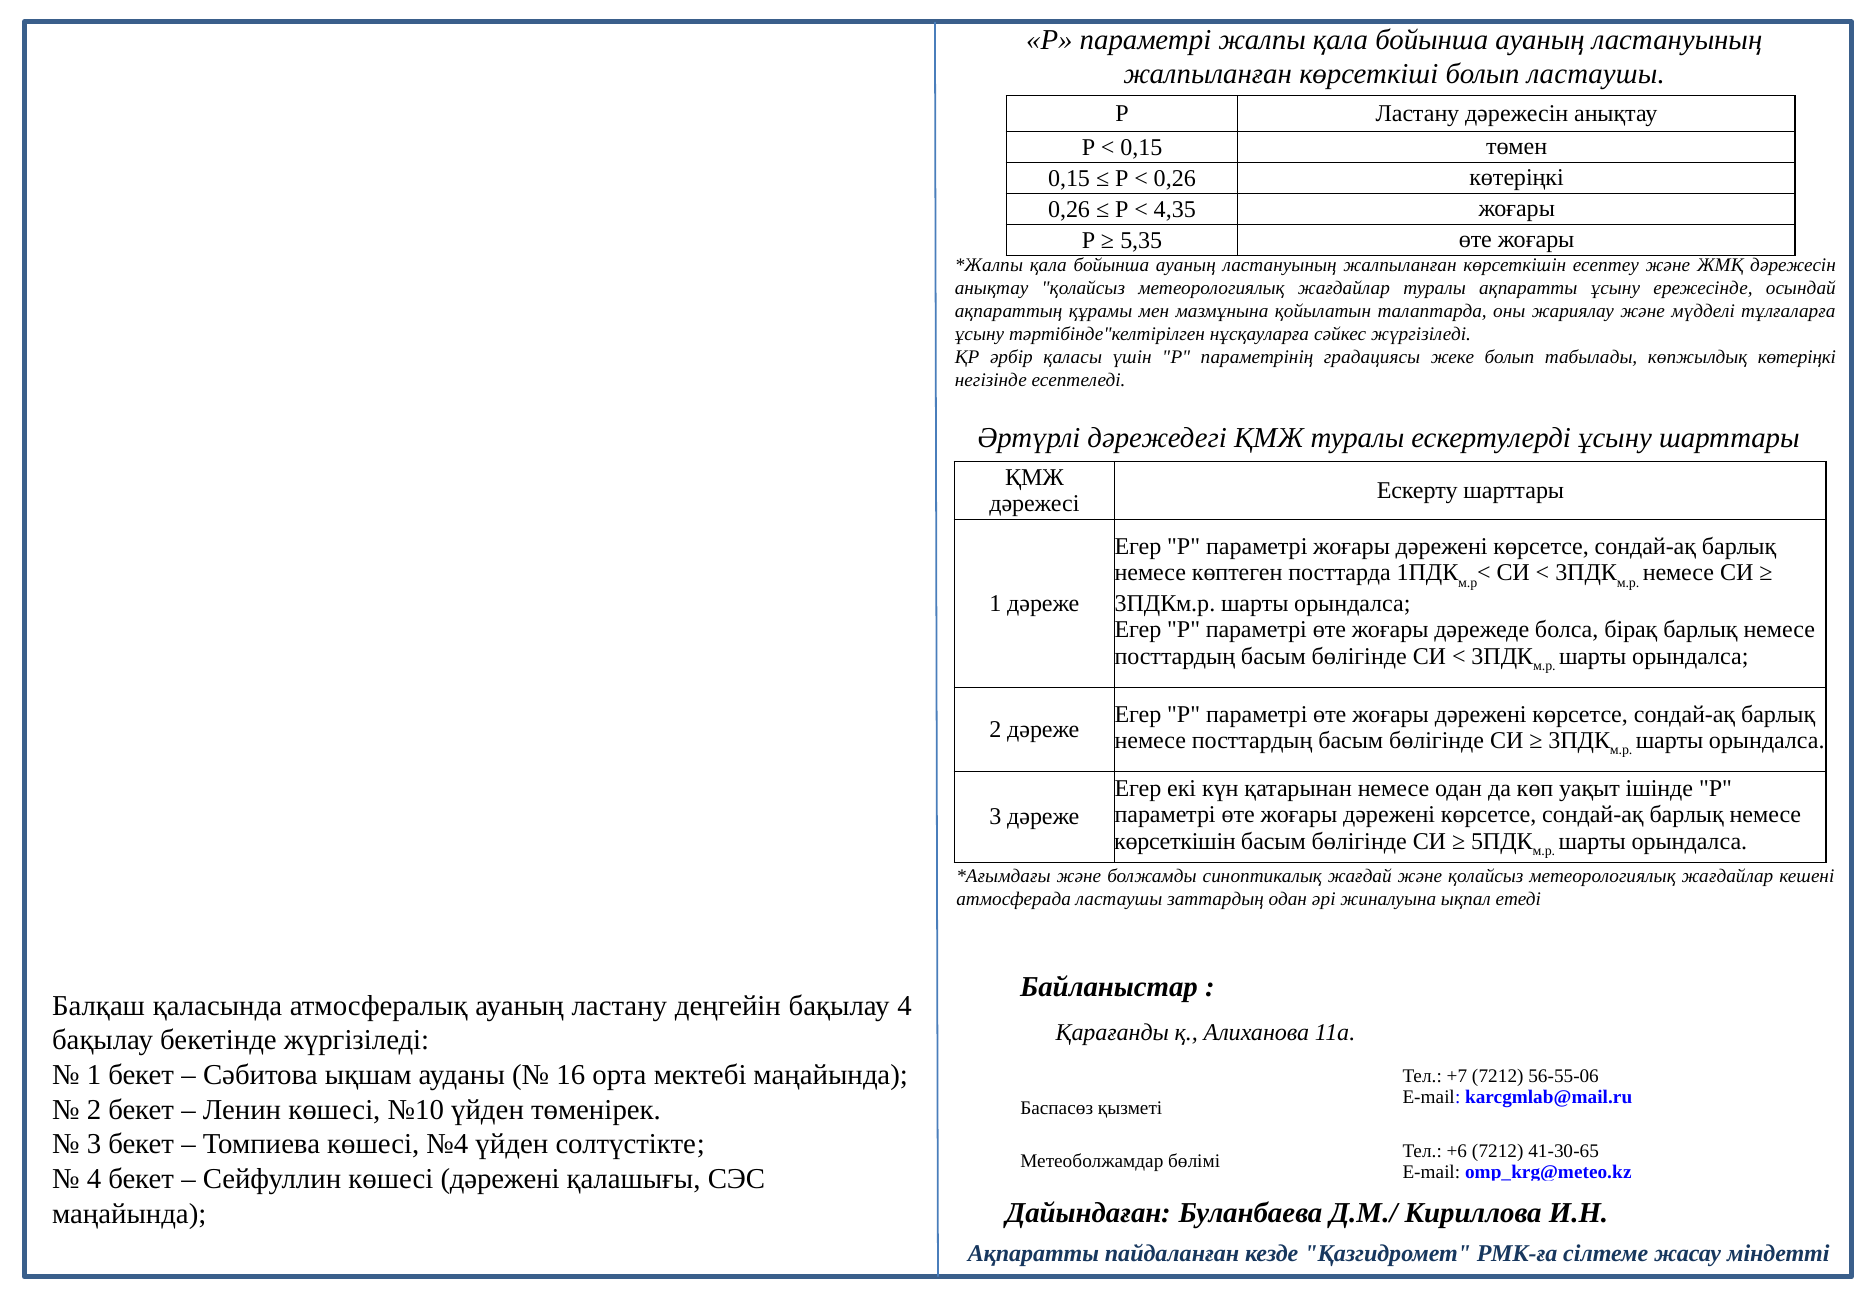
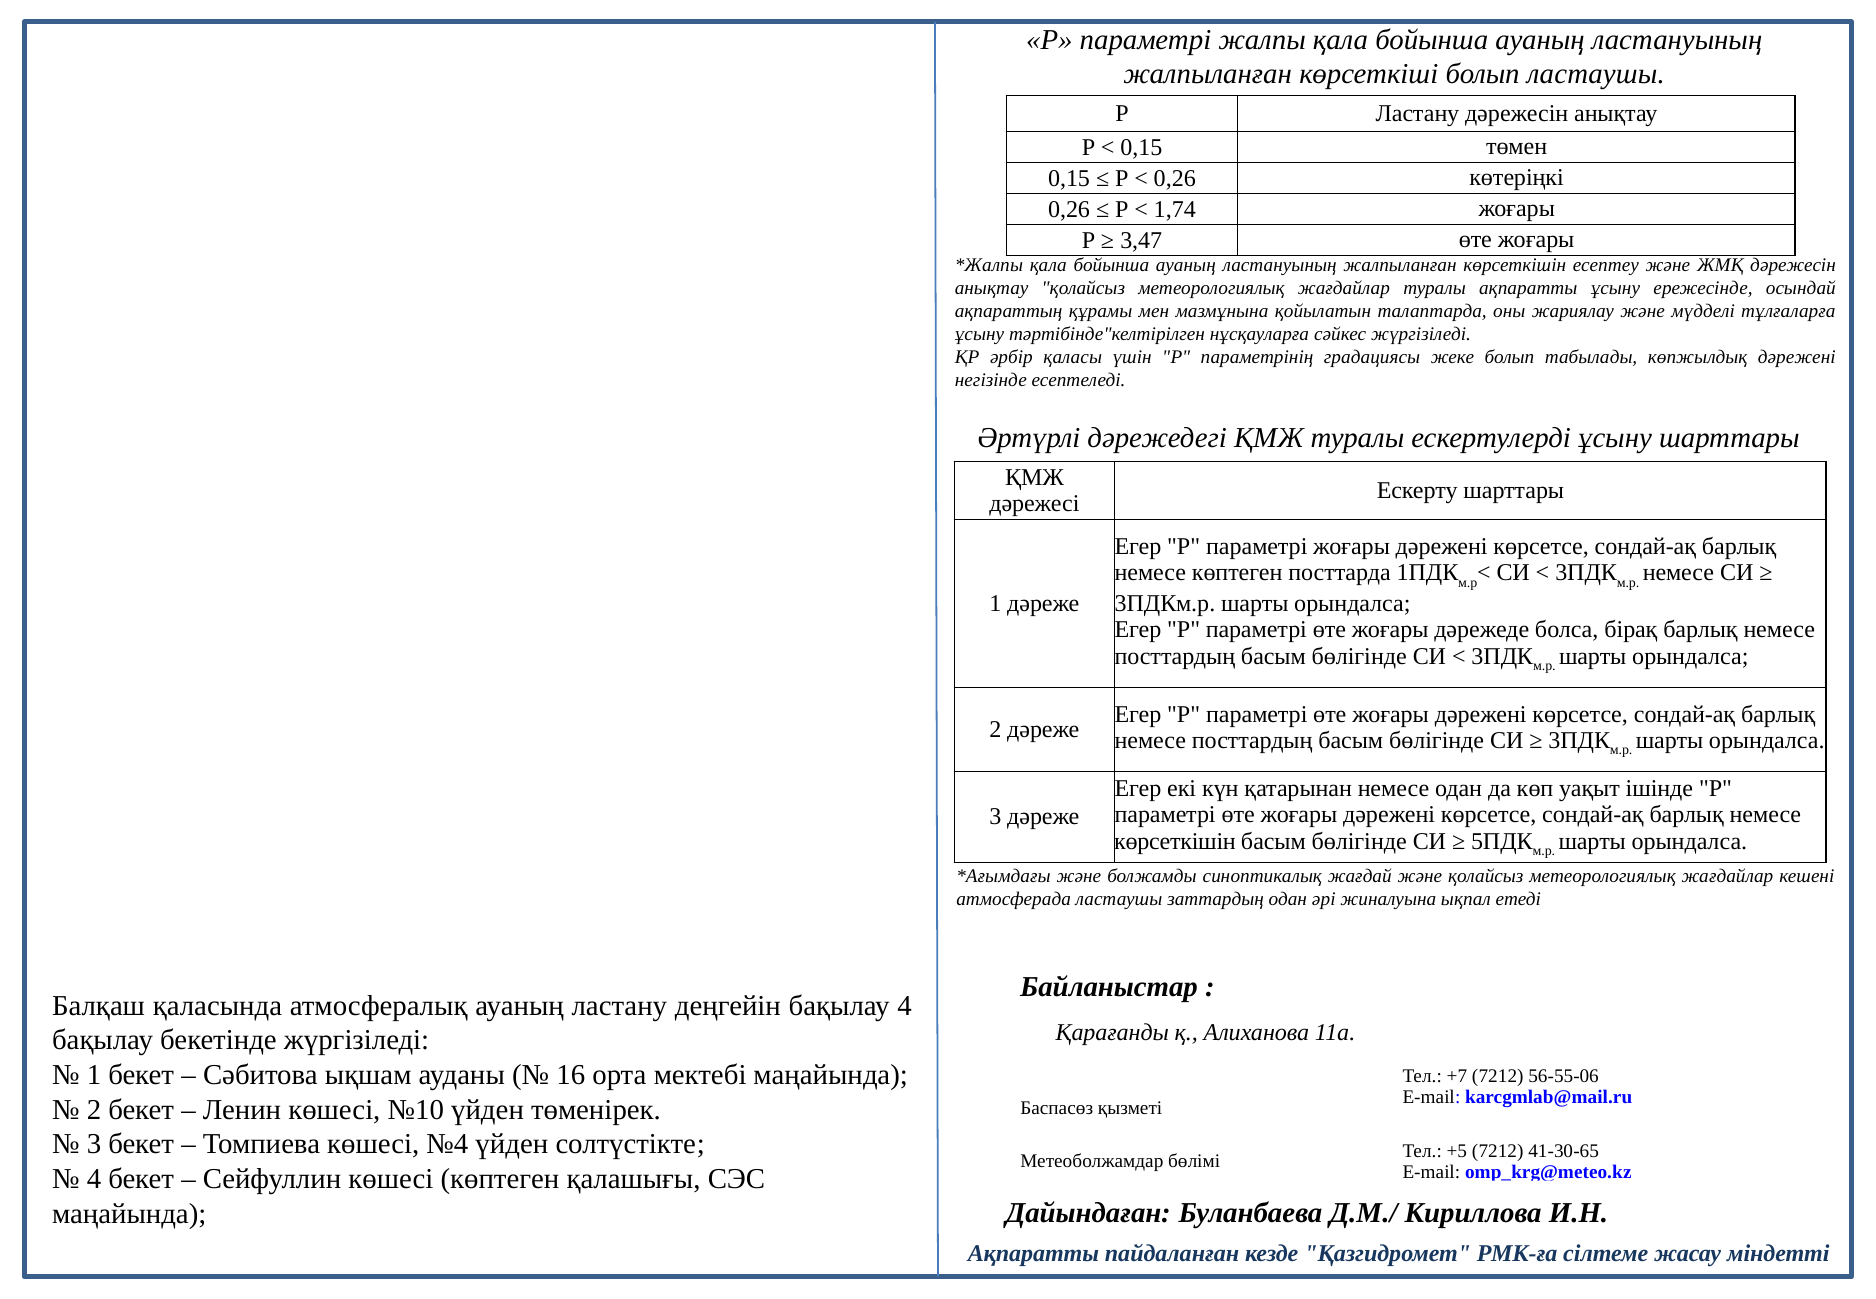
4,35: 4,35 -> 1,74 (1175, 210)
5,35: 5,35 -> 3,47 (1141, 241)
көпжылдық көтеріңкі: көтеріңкі -> дәрежені (1797, 357)
+6: +6 -> +5 (1457, 1151)
көшесі дәрежені: дәрежені -> көптеген (500, 1179)
